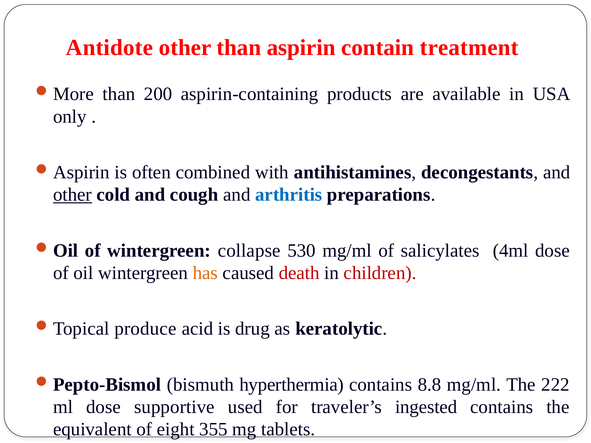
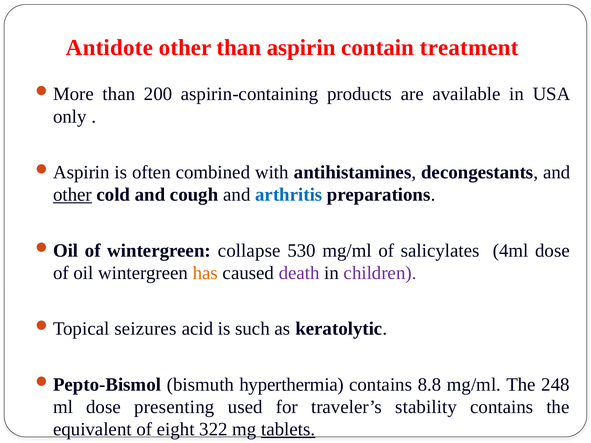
death colour: red -> purple (299, 273)
children colour: red -> purple (380, 273)
produce: produce -> seizures (145, 329)
drug: drug -> such (252, 329)
222: 222 -> 248 (555, 385)
supportive: supportive -> presenting (174, 407)
ingested: ingested -> stability (426, 407)
355: 355 -> 322 (213, 430)
tablets underline: none -> present (288, 430)
